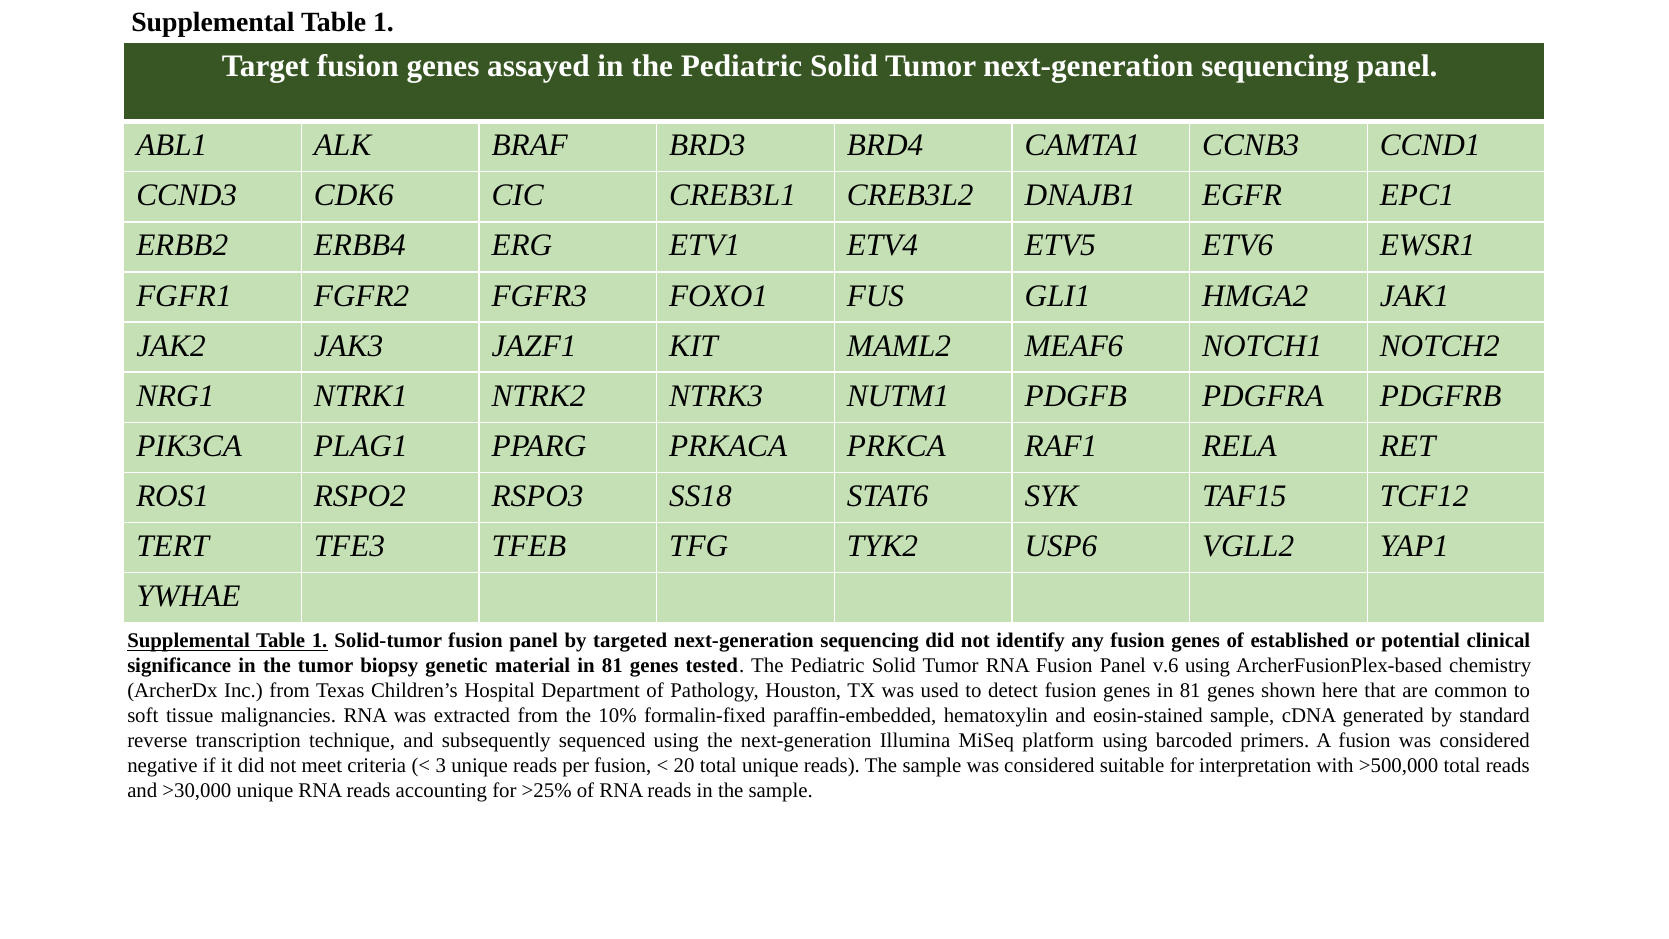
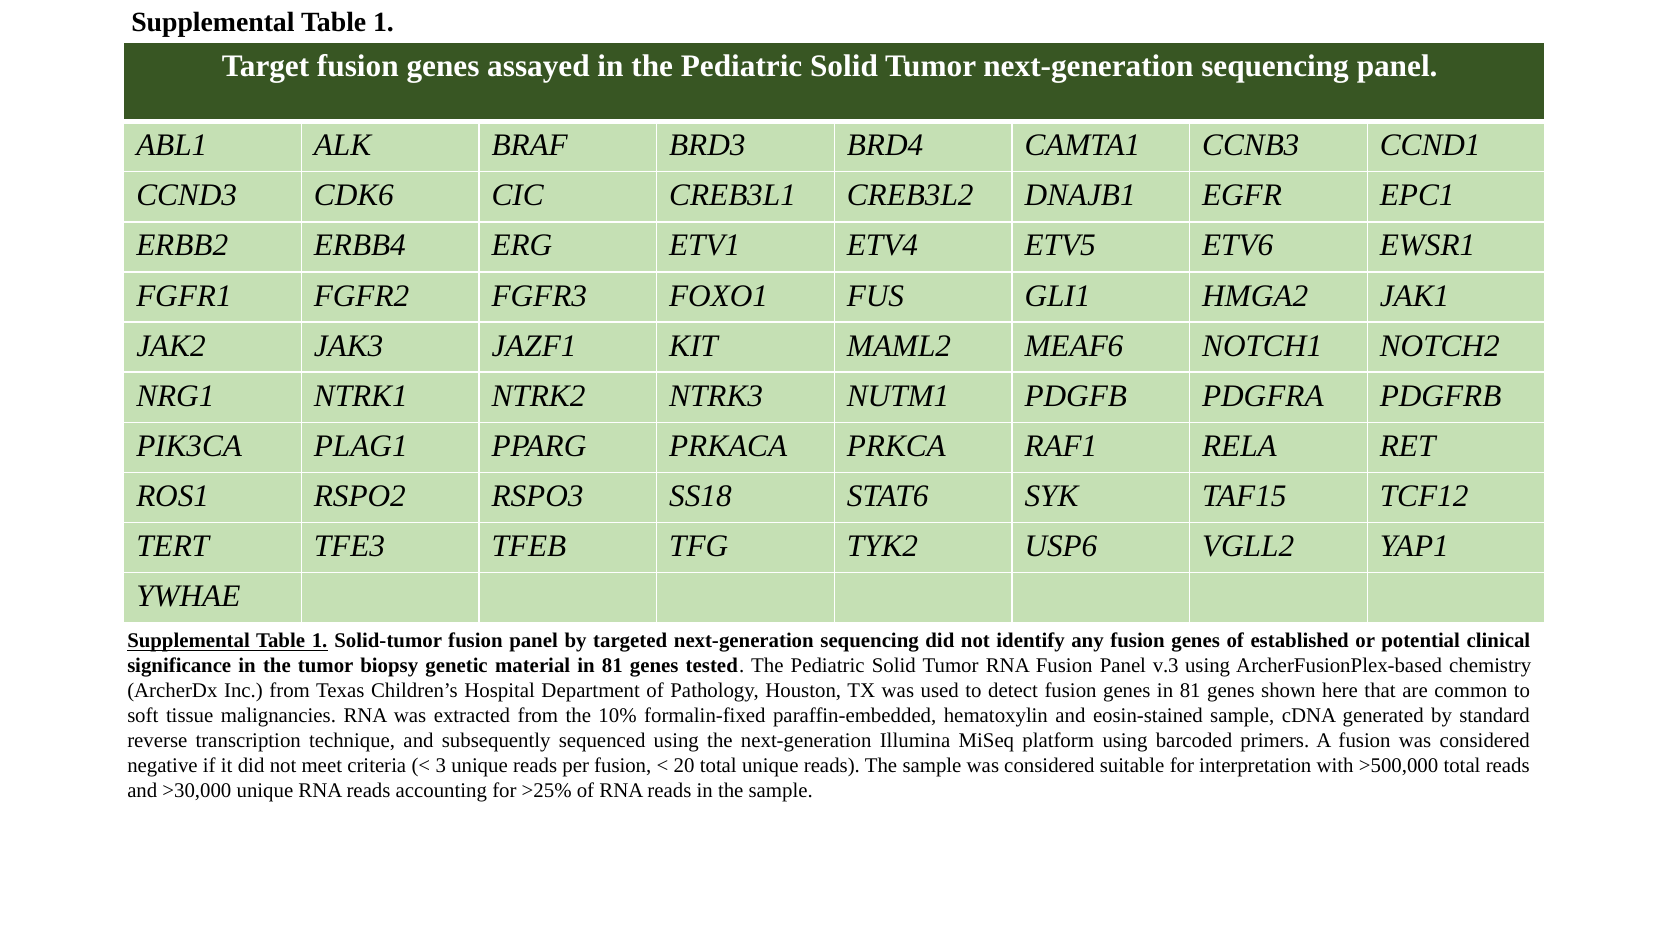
v.6: v.6 -> v.3 (1166, 666)
